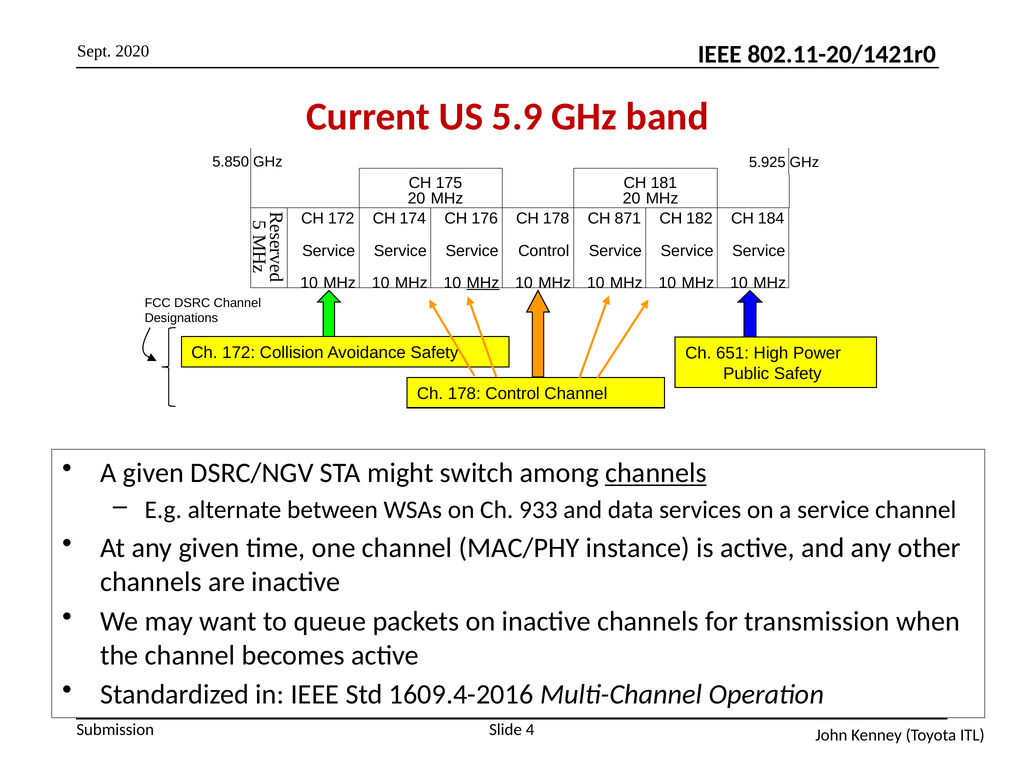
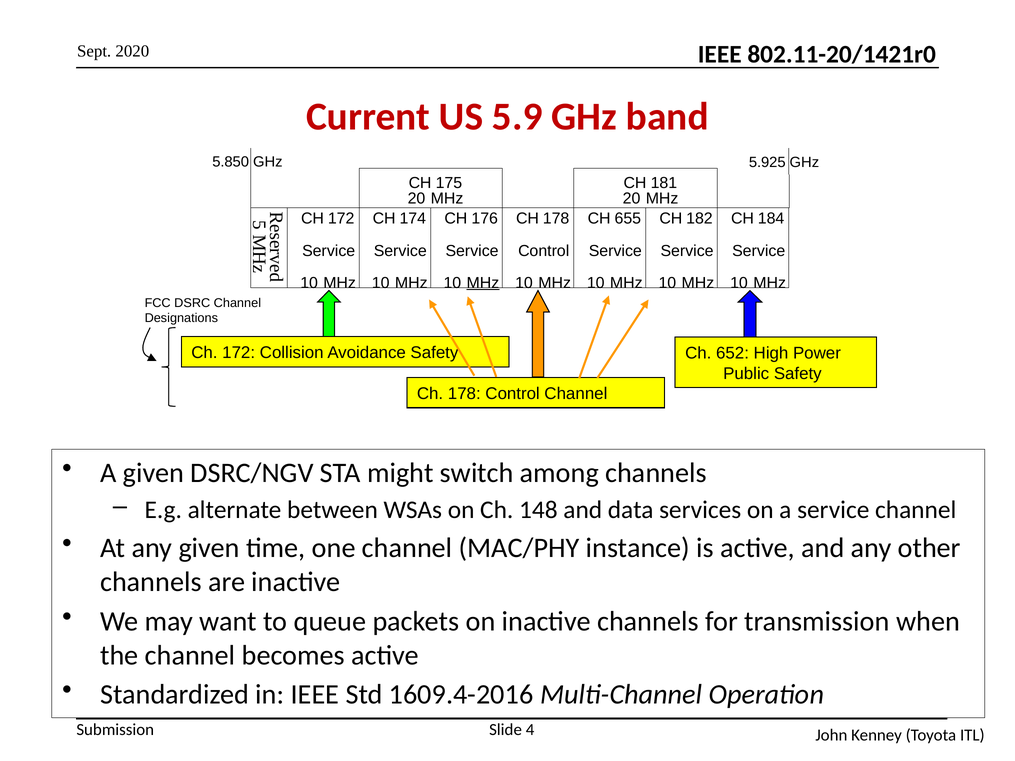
871: 871 -> 655 (628, 219)
651: 651 -> 652 (733, 353)
channels underline: present -> none (656, 473)
933: 933 -> 148 (538, 510)
